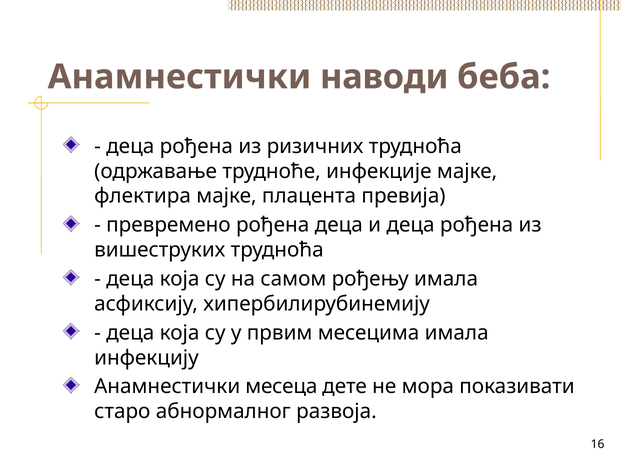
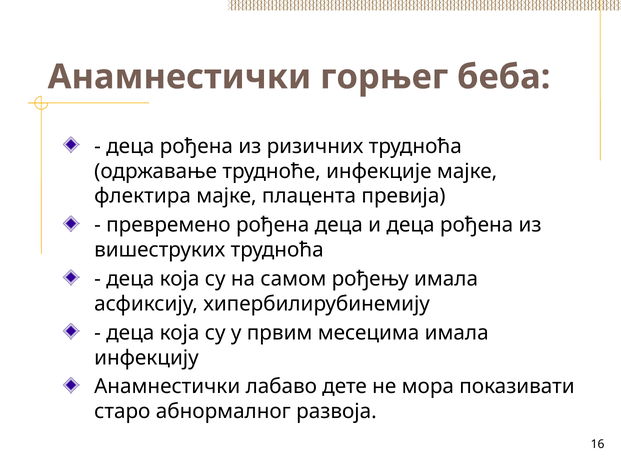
наводи: наводи -> горњег (384, 77)
месеца: месеца -> лабаво (281, 386)
